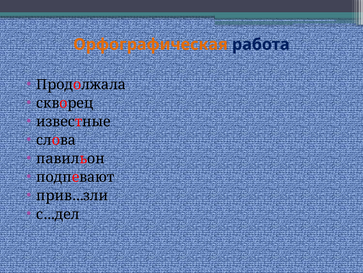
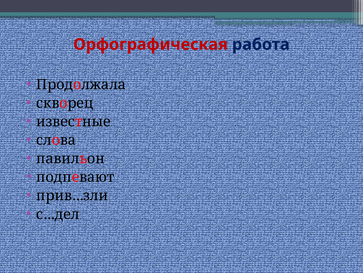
Орфографическая colour: orange -> red (151, 44)
